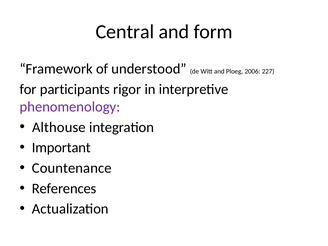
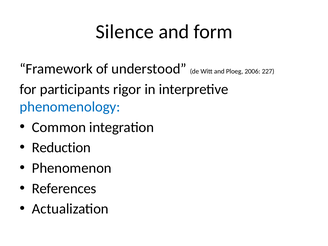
Central: Central -> Silence (125, 32)
phenomenology colour: purple -> blue (70, 107)
Althouse: Althouse -> Common (59, 127)
Important: Important -> Reduction (61, 148)
Countenance: Countenance -> Phenomenon (72, 168)
